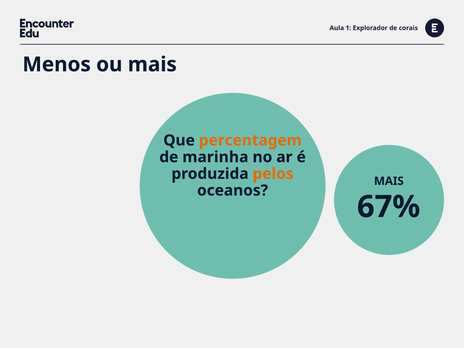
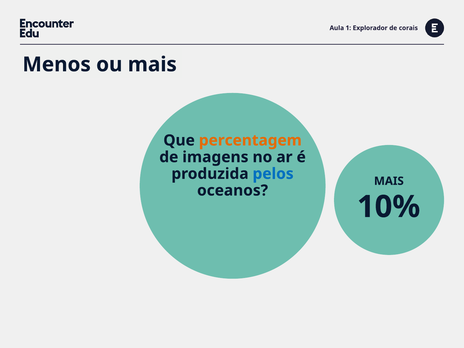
marinha: marinha -> imagens (215, 157)
pelos colour: orange -> blue (273, 174)
67%: 67% -> 10% (389, 207)
